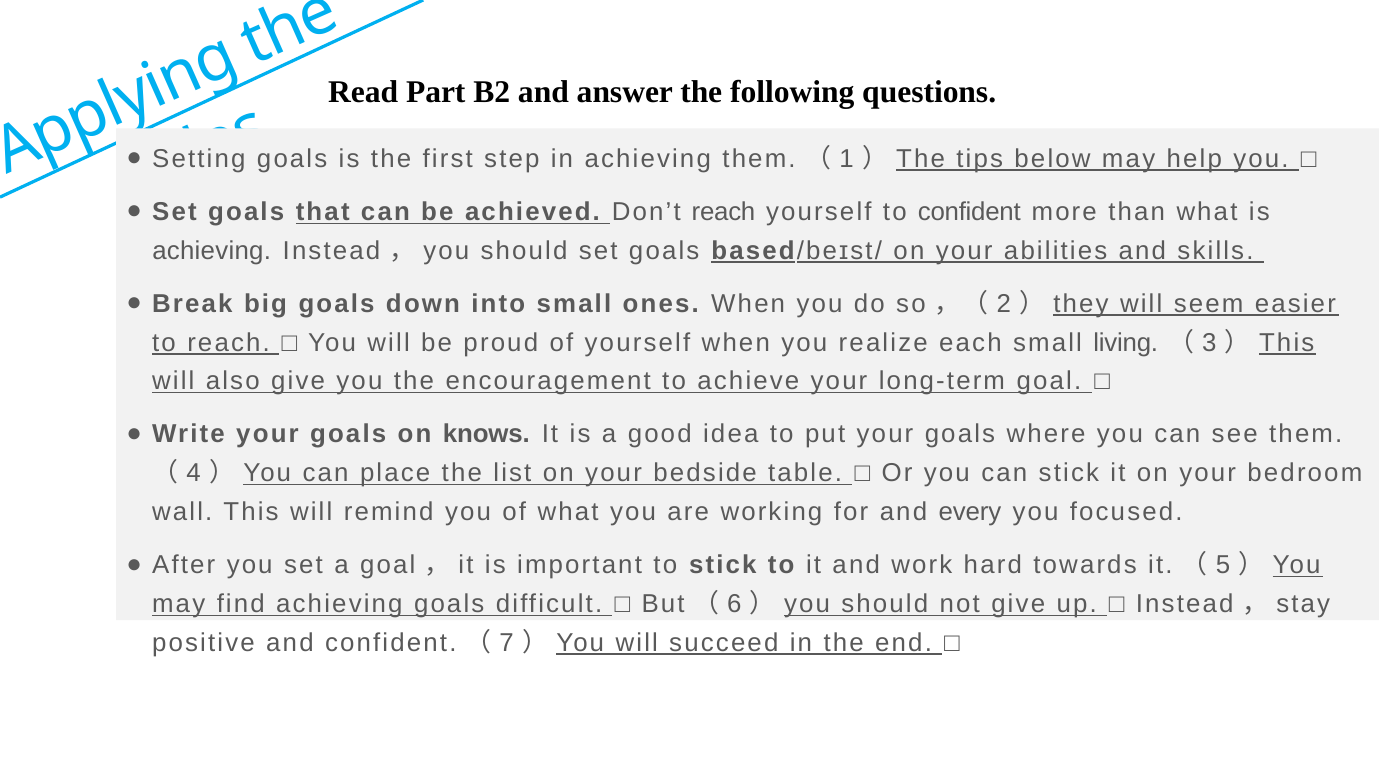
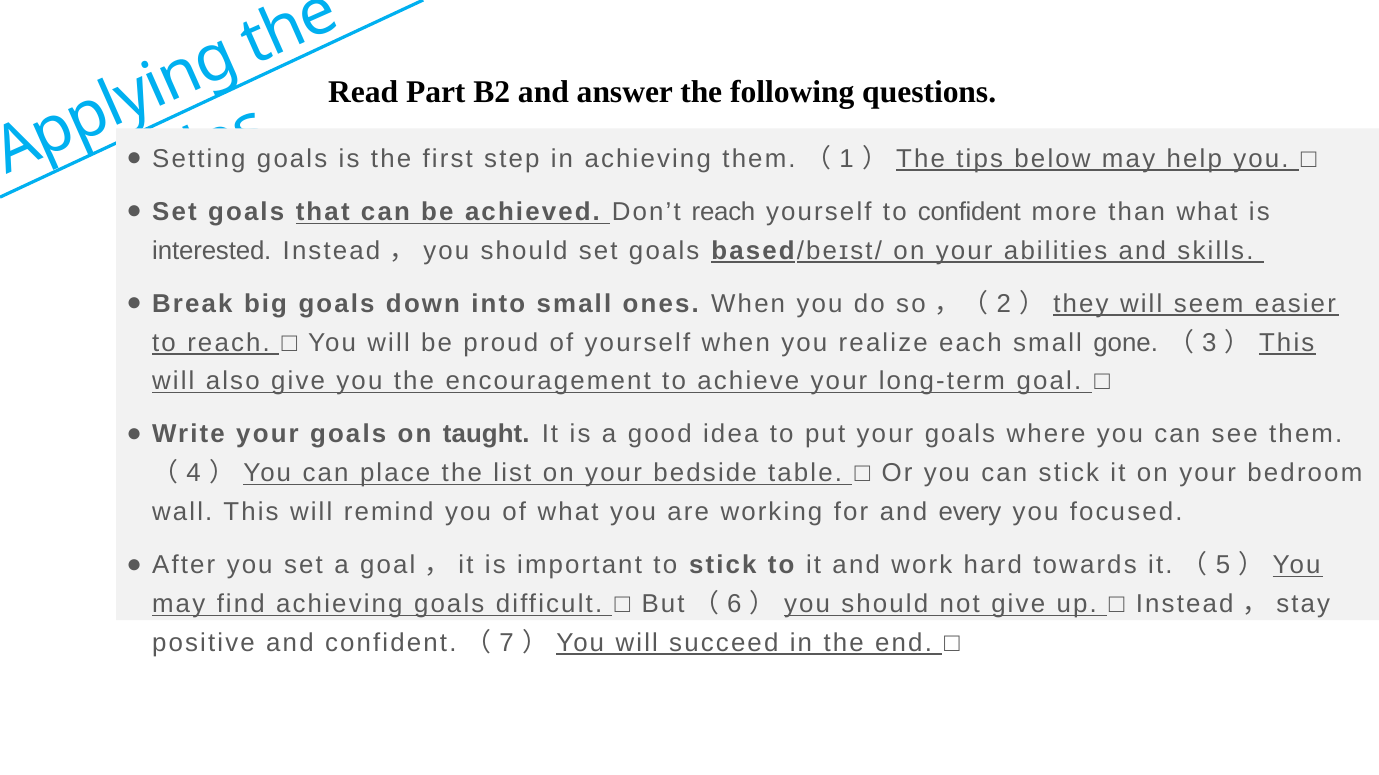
achieving: achieving -> interested (212, 251)
living: living -> gone (1126, 343)
knows: knows -> taught (486, 435)
